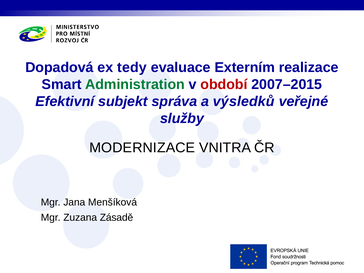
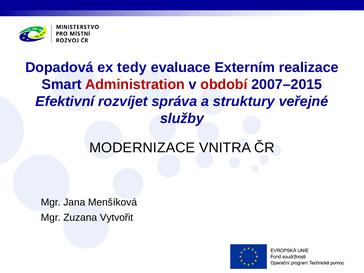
Administration colour: green -> red (135, 85)
subjekt: subjekt -> rozvíjet (123, 102)
výsledků: výsledků -> struktury (244, 102)
Zásadě: Zásadě -> Vytvořit (116, 218)
